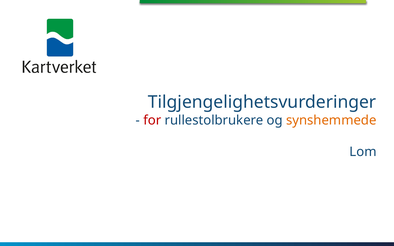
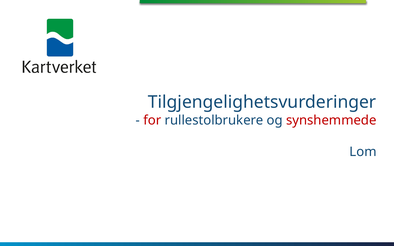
synshemmede colour: orange -> red (331, 120)
